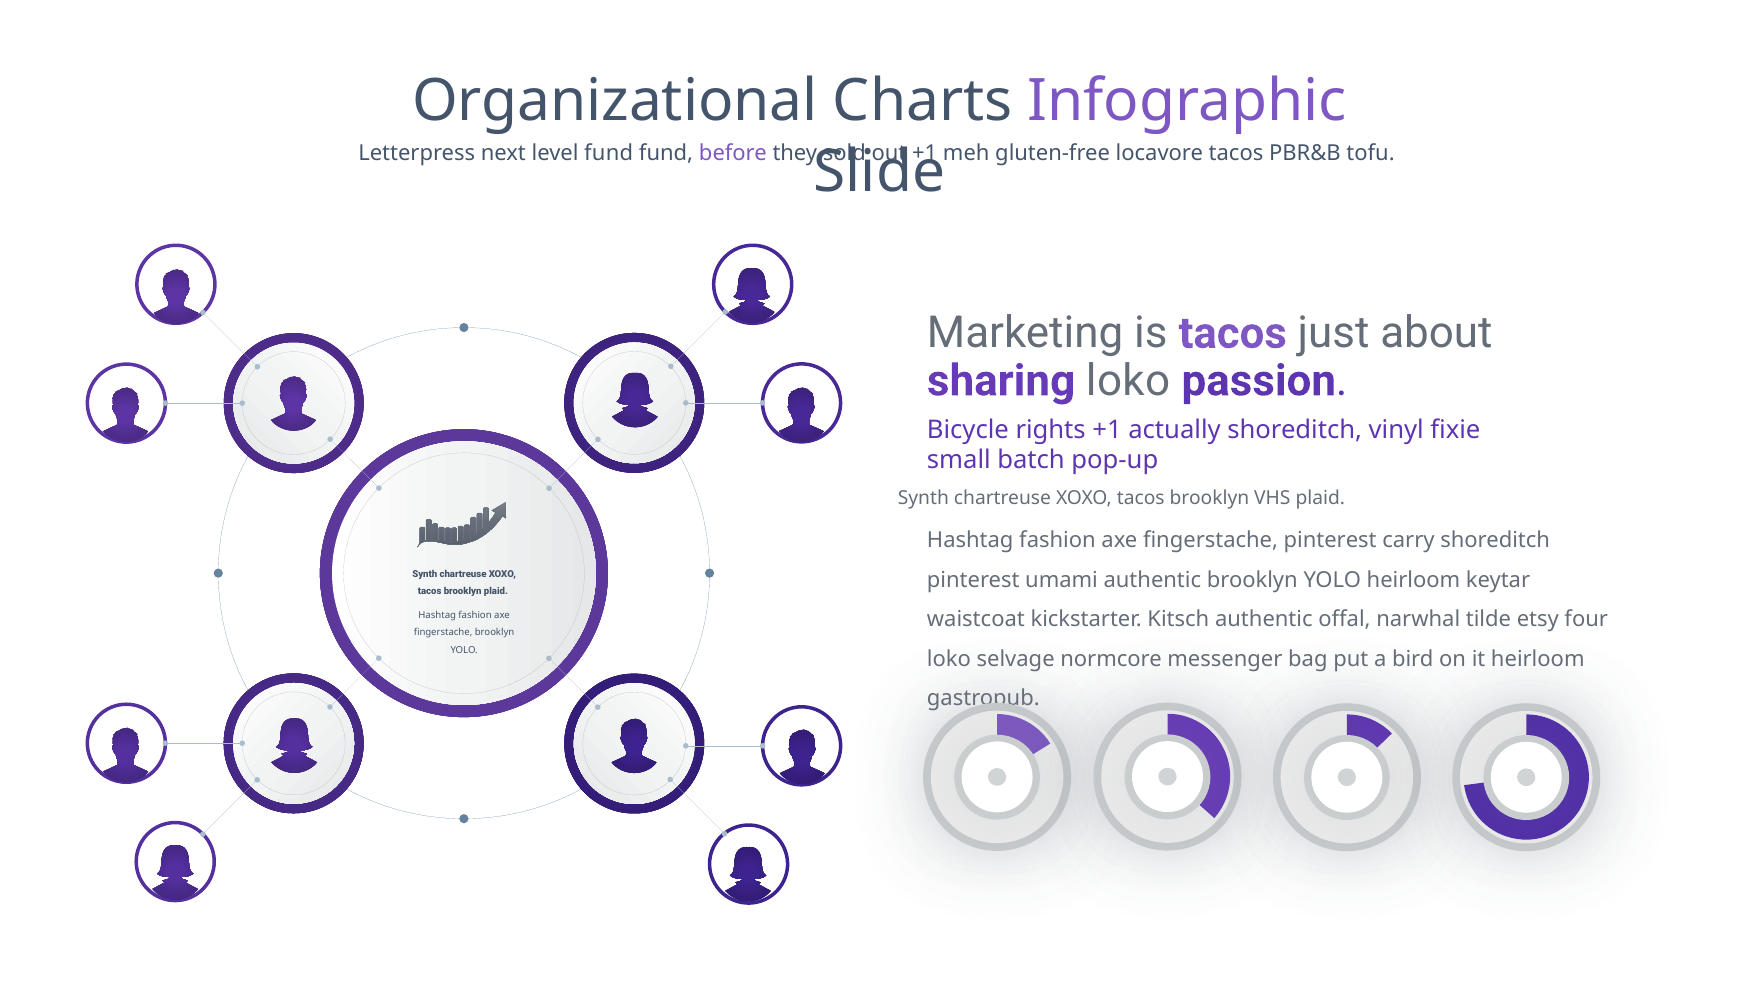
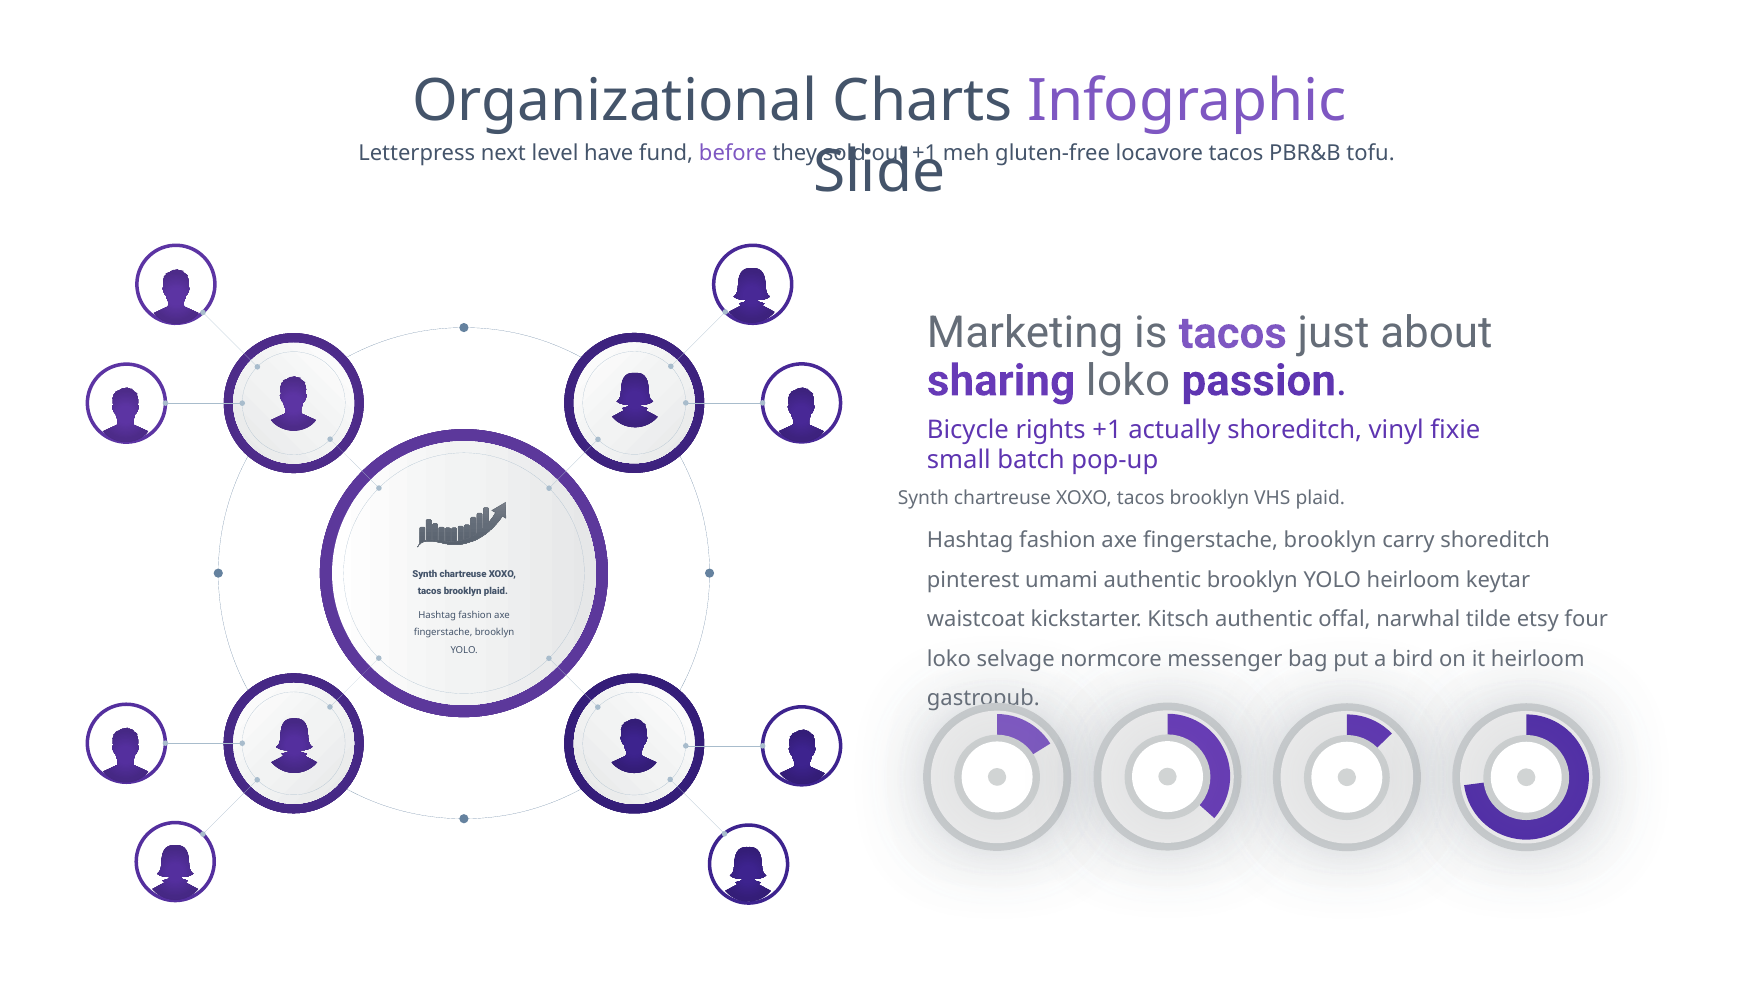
level fund: fund -> have (609, 153)
pinterest: pinterest -> brooklyn (1330, 541)
